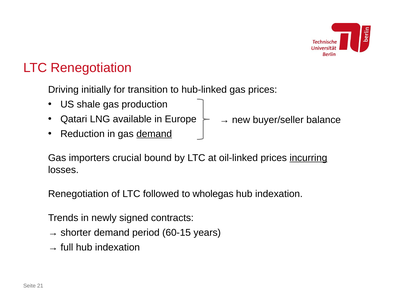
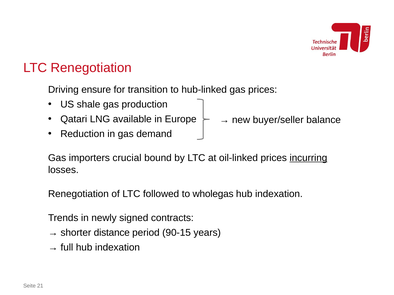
initially: initially -> ensure (96, 90)
demand underline: present -> none (154, 134)
shorter demand: demand -> distance (112, 233)
60-15: 60-15 -> 90-15 (177, 233)
